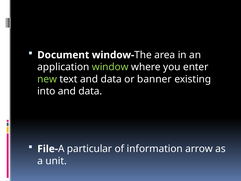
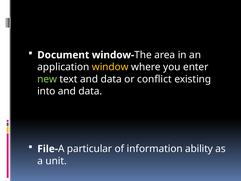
window colour: light green -> yellow (110, 67)
banner: banner -> conflict (154, 79)
arrow: arrow -> ability (199, 149)
